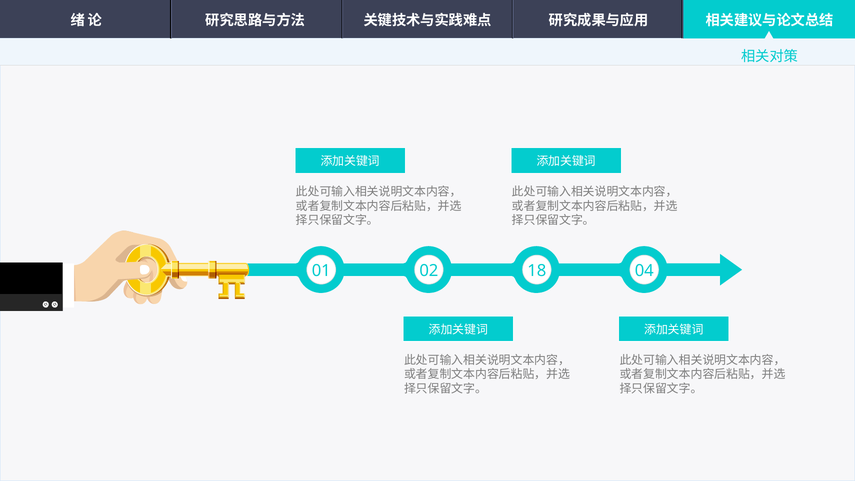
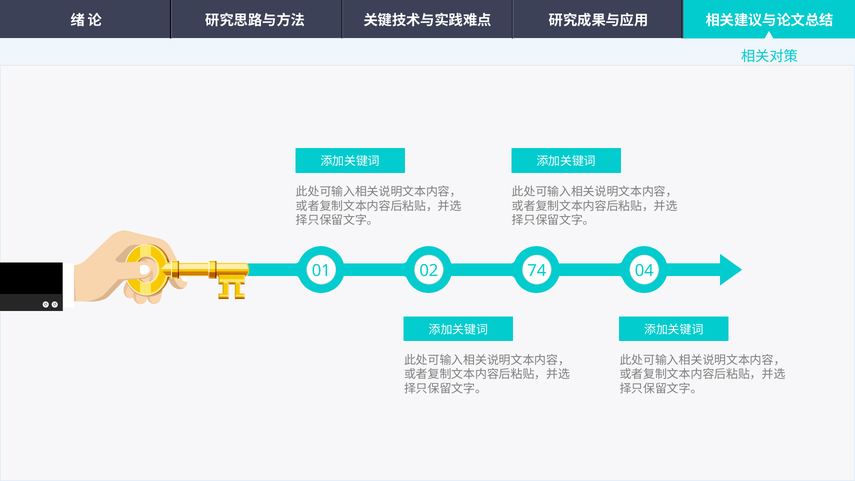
18: 18 -> 74 (537, 271)
